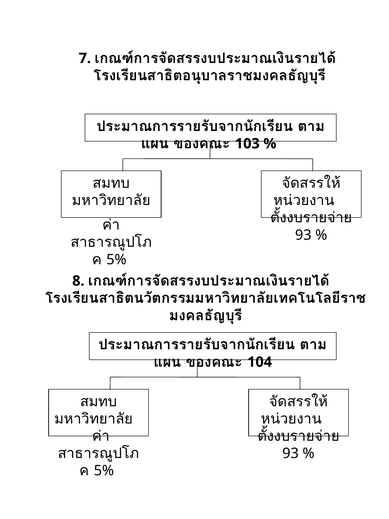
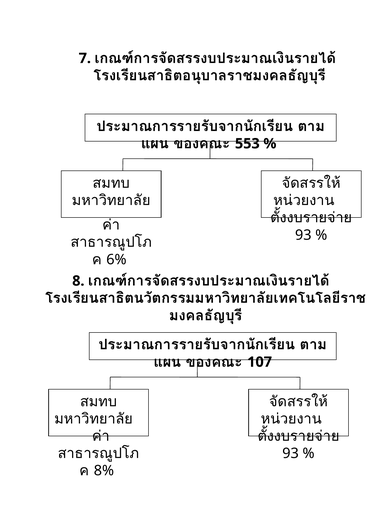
103: 103 -> 553 (247, 144)
5%: 5% -> 6% (117, 259)
104: 104 -> 107 (260, 362)
5%: 5% -> 8% (104, 470)
